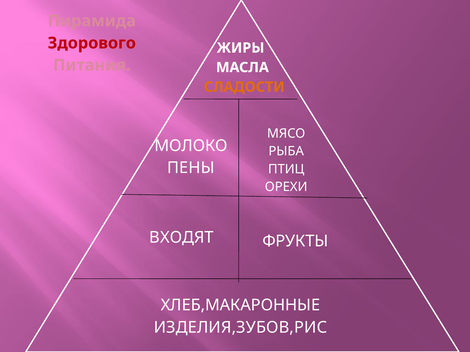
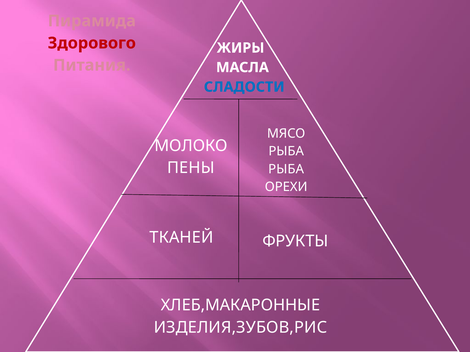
СЛАДОСТИ colour: orange -> blue (244, 87)
ПТИЦ: ПТИЦ -> РЫБА (286, 169)
ВХОДЯТ: ВХОДЯТ -> ТКАНЕЙ (181, 238)
